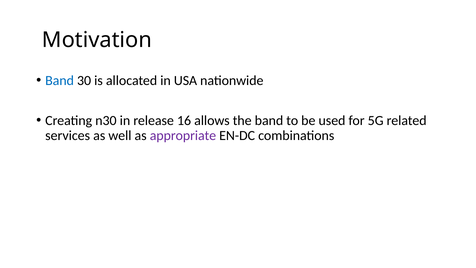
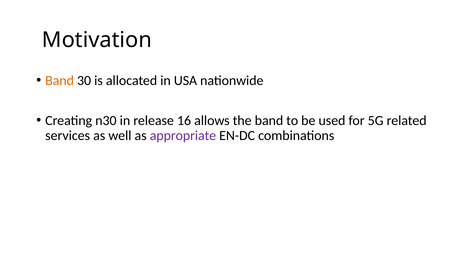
Band colour: blue -> orange (60, 80)
